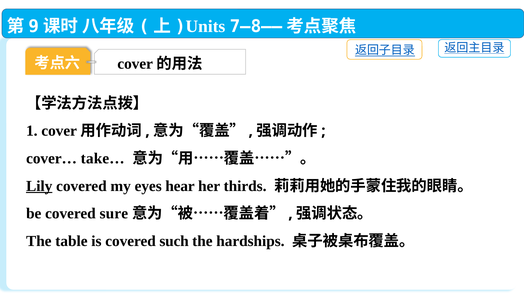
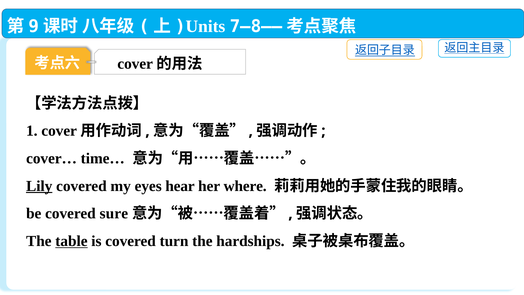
take…: take… -> time… (103, 158)
thirds: thirds -> where (245, 186)
table underline: none -> present (71, 241)
such: such -> turn (174, 241)
